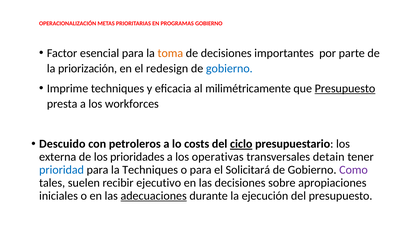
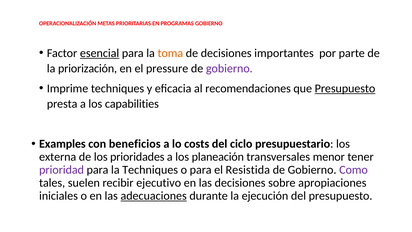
esencial underline: none -> present (100, 53)
redesign: redesign -> pressure (167, 69)
gobierno colour: blue -> purple (229, 69)
milimétricamente: milimétricamente -> recomendaciones (248, 88)
workforces: workforces -> capabilities (132, 104)
Descuido: Descuido -> Examples (62, 144)
petroleros: petroleros -> beneficios (135, 144)
ciclo underline: present -> none (241, 144)
operativas: operativas -> planeación (218, 157)
detain: detain -> menor (329, 157)
prioridad colour: blue -> purple (62, 170)
Solicitará: Solicitará -> Resistida (248, 170)
